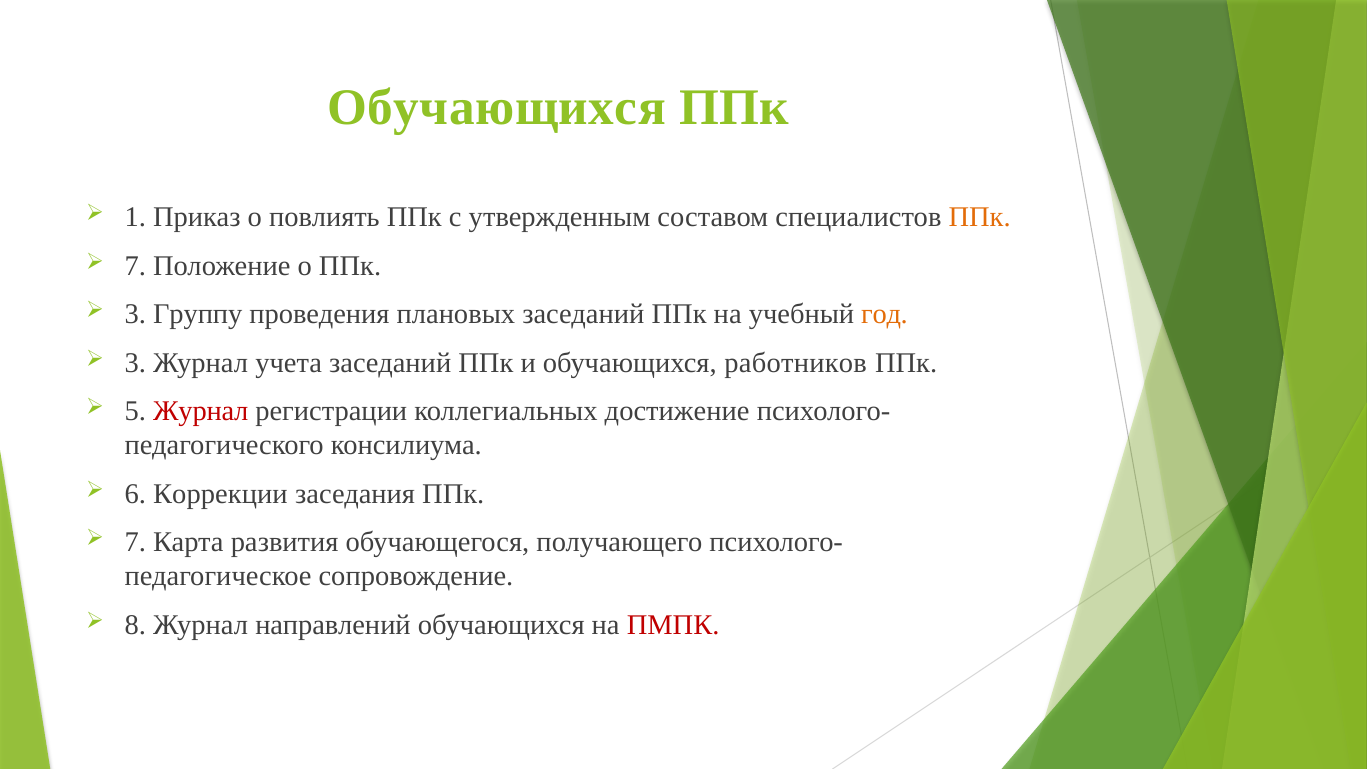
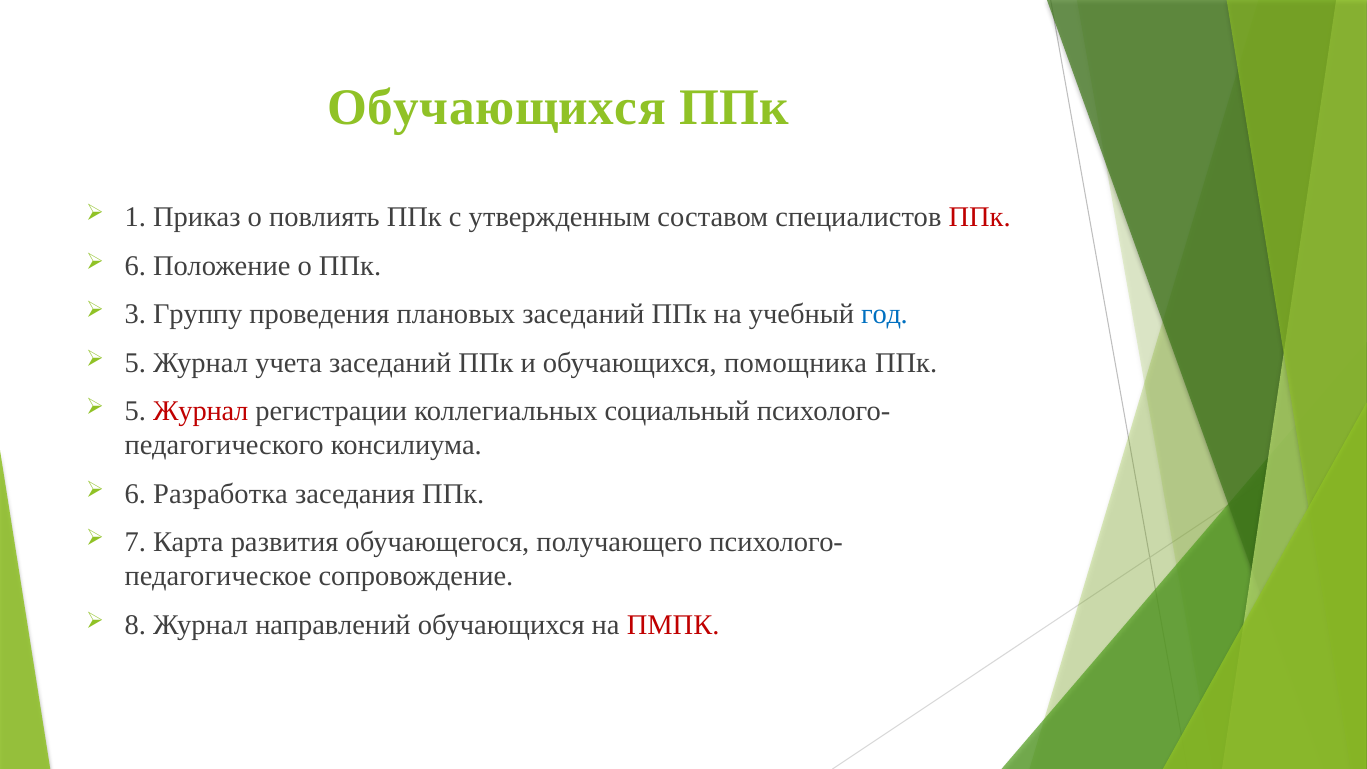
ППк colour: orange -> red (980, 217)
7: 7 -> 6 (135, 266)
год colour: orange -> blue (885, 314)
3: 3 -> 5 (135, 363)
работников: работников -> помощника (796, 363)
достижение: достижение -> социальный (677, 411)
Коррекции: Коррекции -> Разработка (220, 494)
